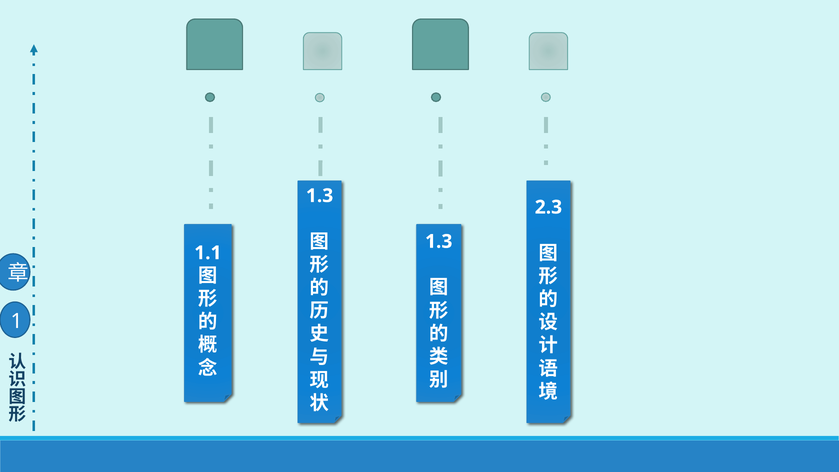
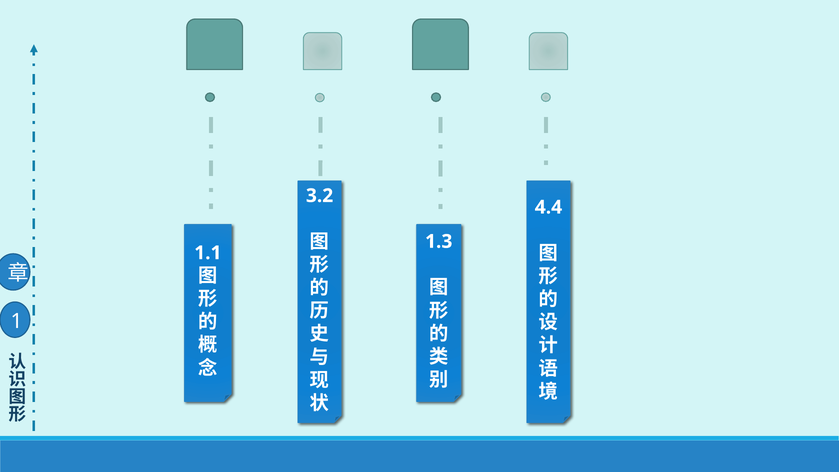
1.3: 1.3 -> 3.2 (320, 196)
2.3: 2.3 -> 4.4 (548, 207)
